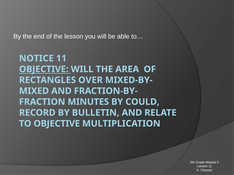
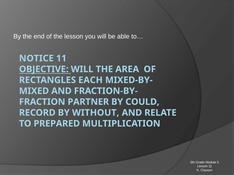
OVER: OVER -> EACH (91, 80)
MINUTES: MINUTES -> PARTNER (88, 102)
BULLETIN: BULLETIN -> WITHOUT (96, 113)
TO OBJECTIVE: OBJECTIVE -> PREPARED (57, 124)
